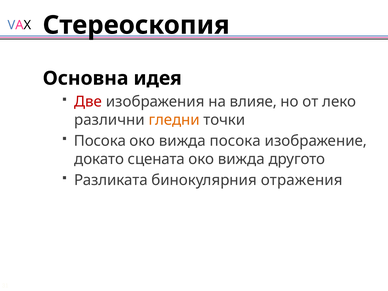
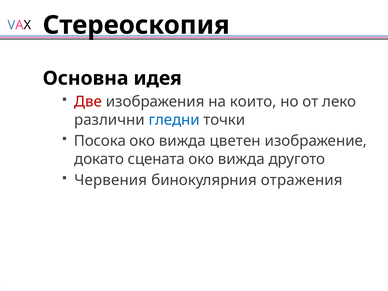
влияе: влияе -> които (253, 102)
гледни colour: orange -> blue (174, 120)
вижда посока: посока -> цветен (235, 141)
Разликата: Разликата -> Червения (111, 180)
